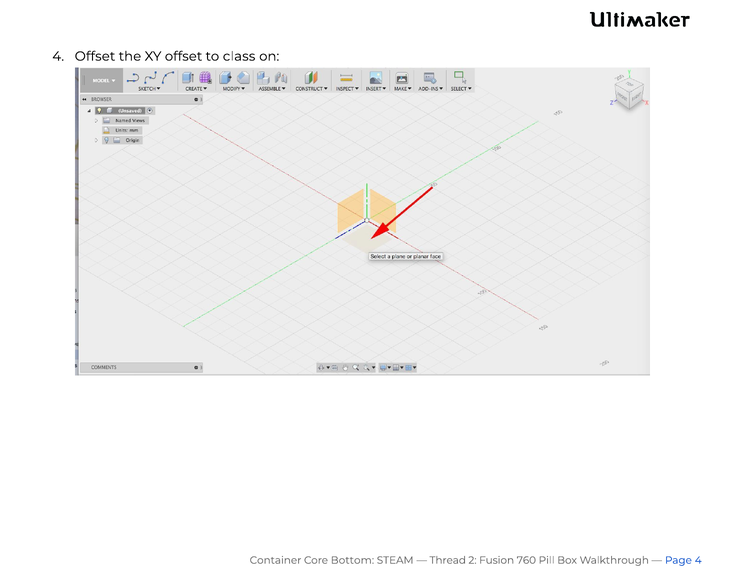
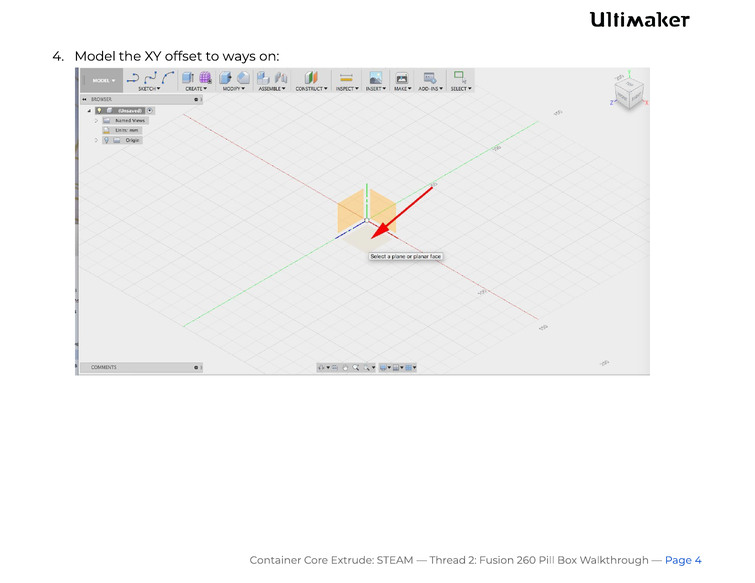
4 Offset: Offset -> Model (95, 56)
class: class -> ways (239, 56)
Bottom: Bottom -> Extrude (352, 561)
760: 760 -> 260 (526, 561)
